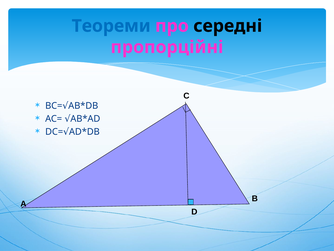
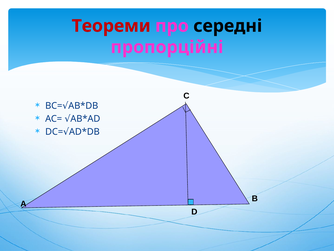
Теореми colour: blue -> red (111, 26)
